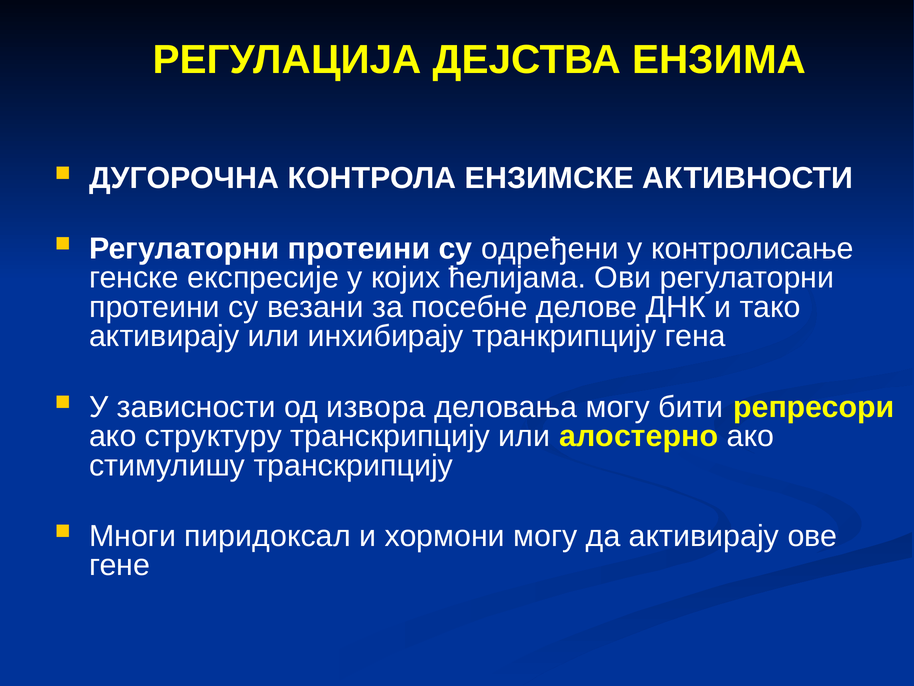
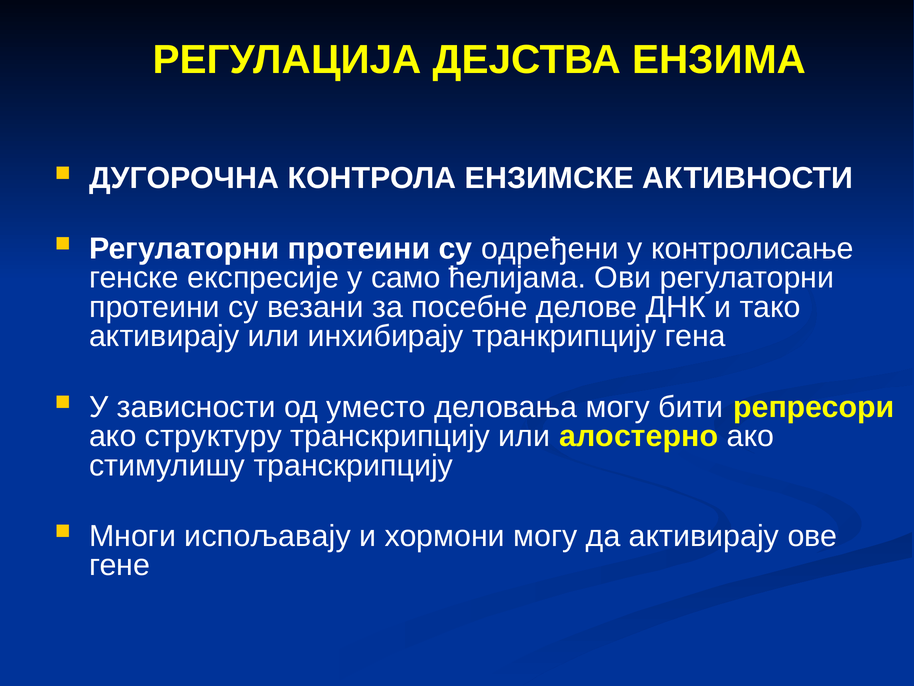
којих: којих -> само (406, 278)
извора: извора -> уместо (376, 407)
пиридоксал: пиридоксал -> испољавају (268, 536)
